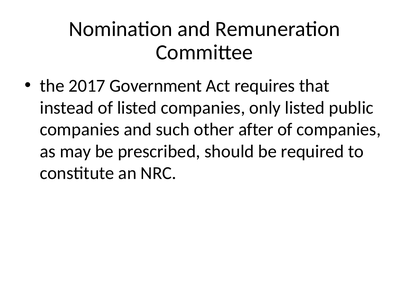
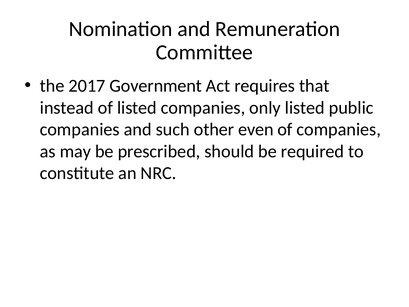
after: after -> even (256, 129)
